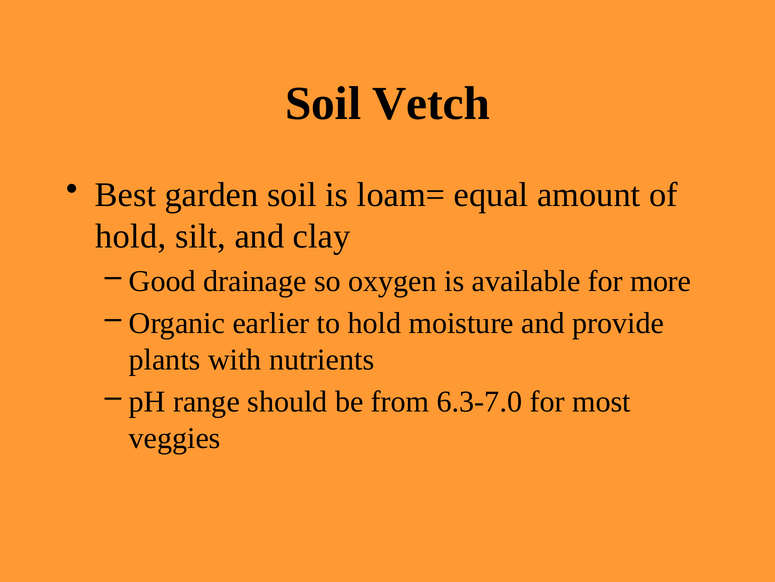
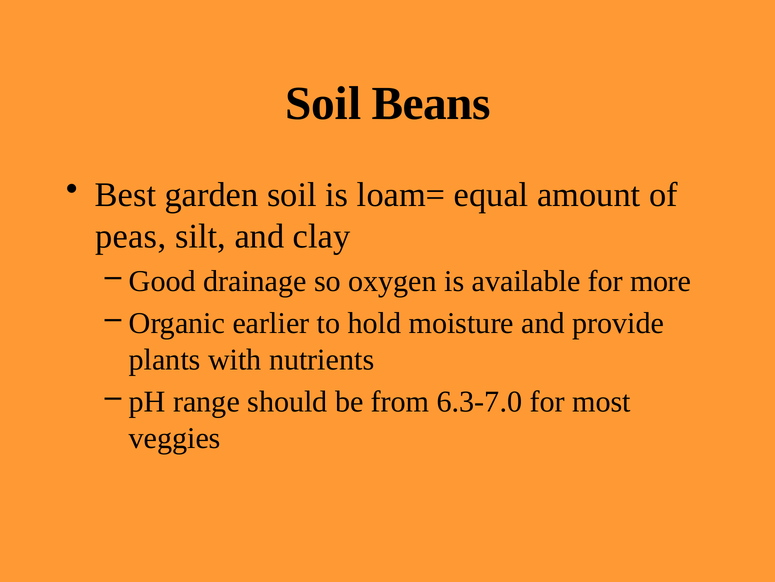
Vetch: Vetch -> Beans (431, 103)
hold: hold -> peas (131, 236)
